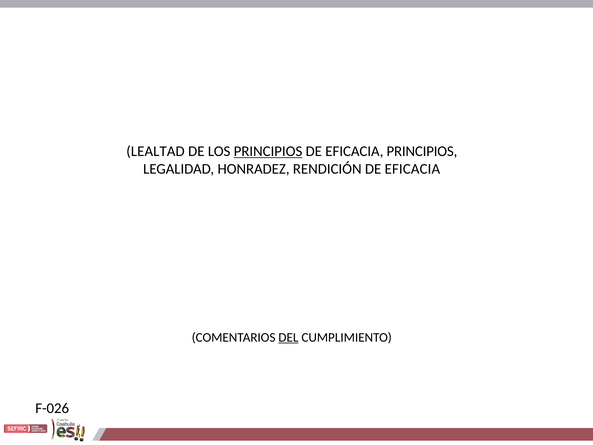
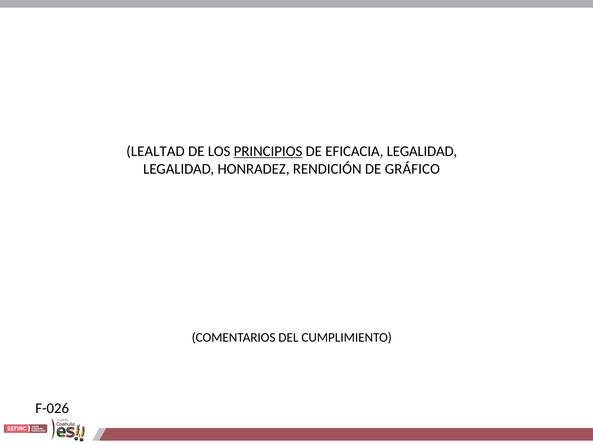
EFICACIA PRINCIPIOS: PRINCIPIOS -> LEGALIDAD (422, 151)
RENDICIÓN DE EFICACIA: EFICACIA -> GRÁFICO (412, 169)
DEL underline: present -> none (288, 337)
